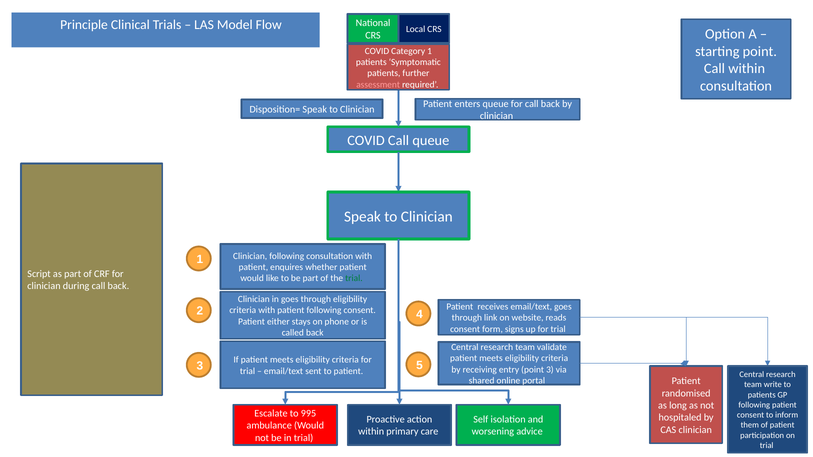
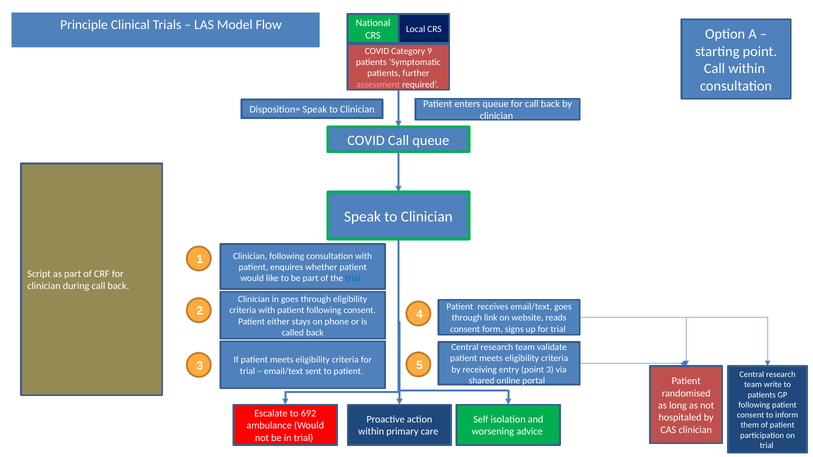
Category 1: 1 -> 9 (430, 51)
trial colour: green -> blue (354, 279)
995: 995 -> 692 (308, 414)
